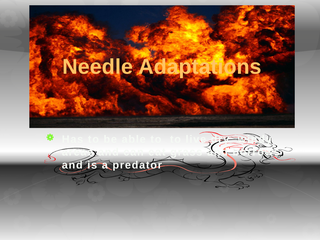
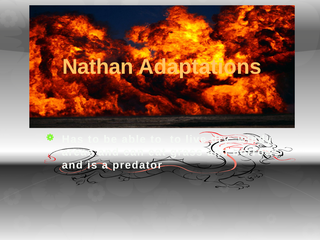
Needle: Needle -> Nathan (98, 67)
